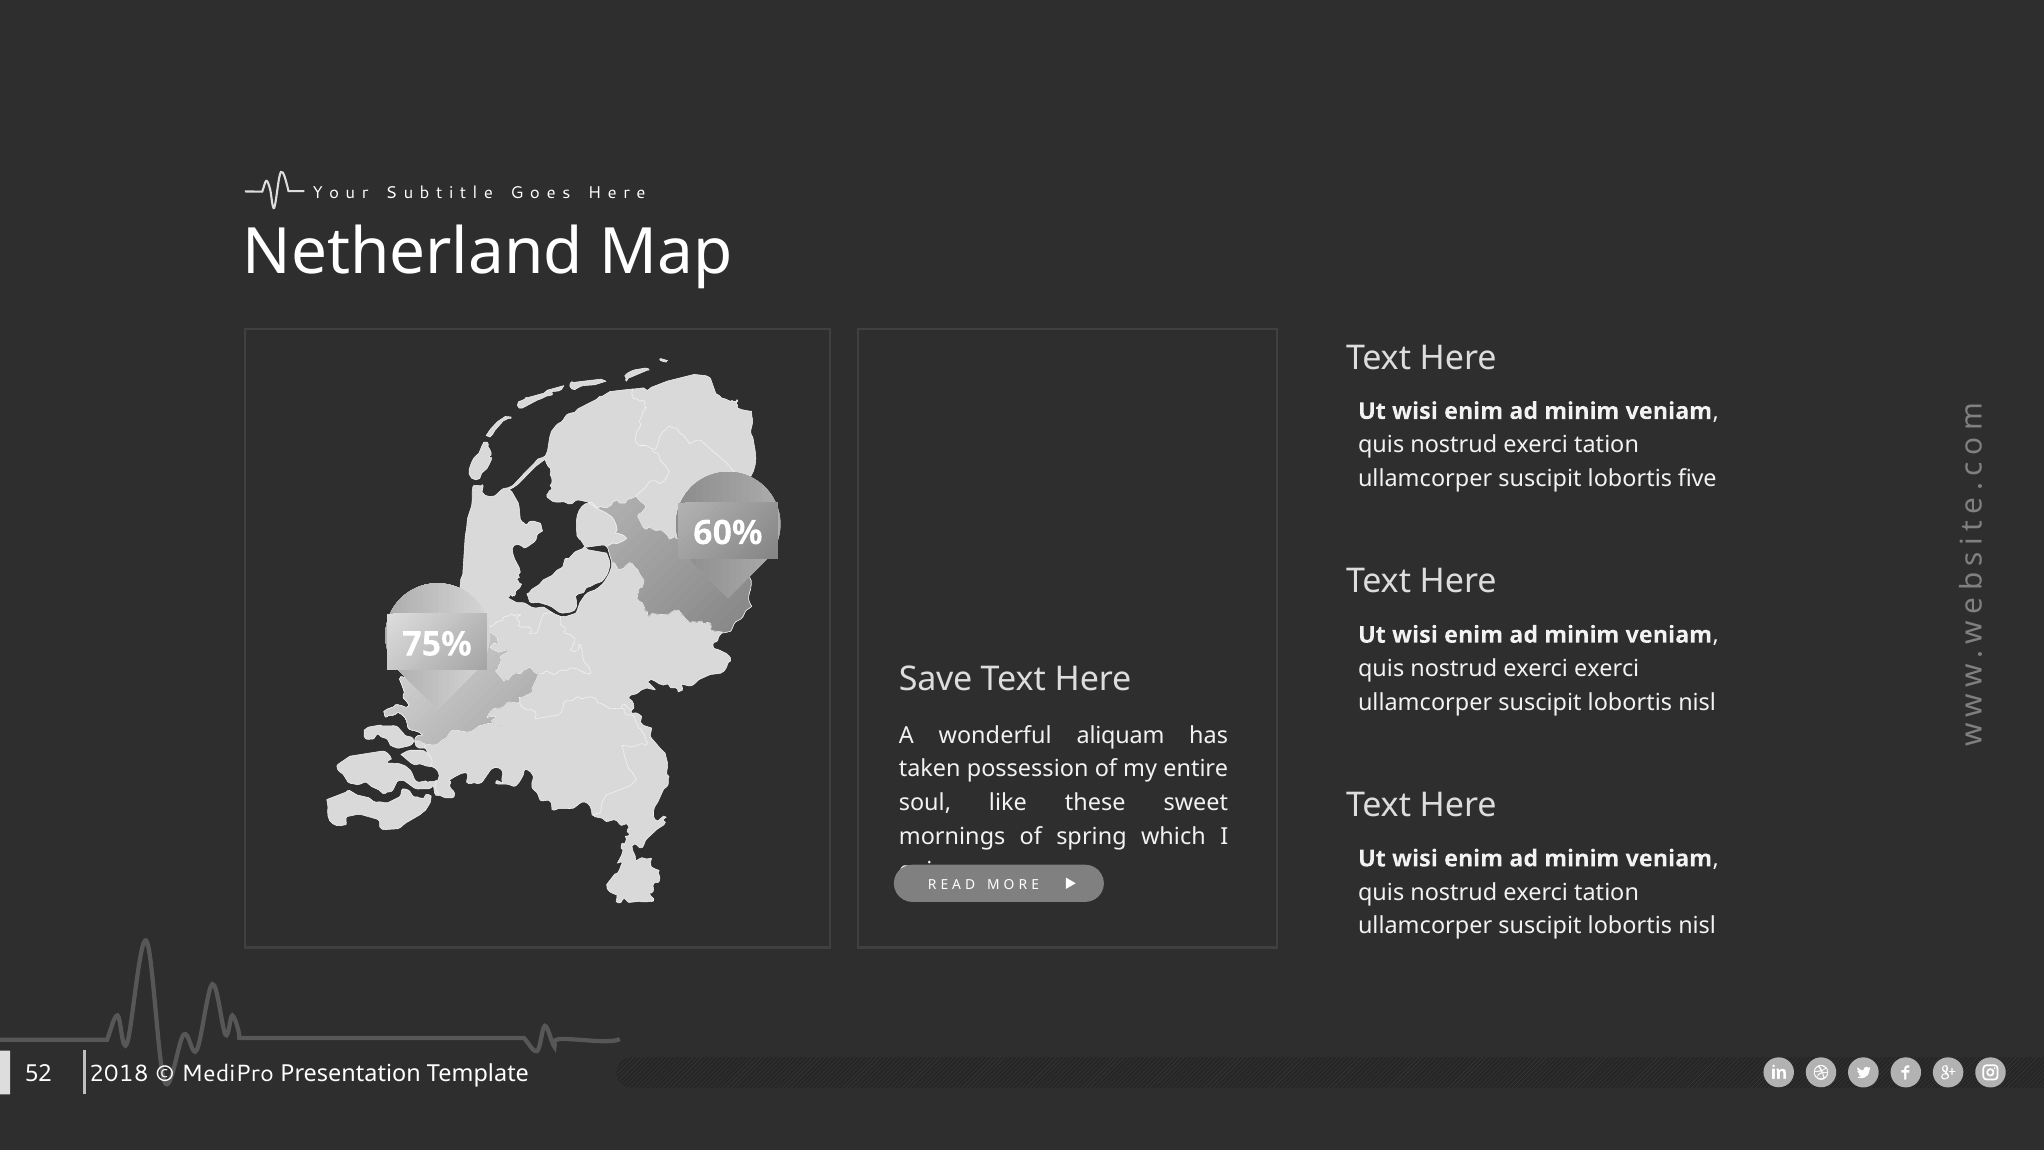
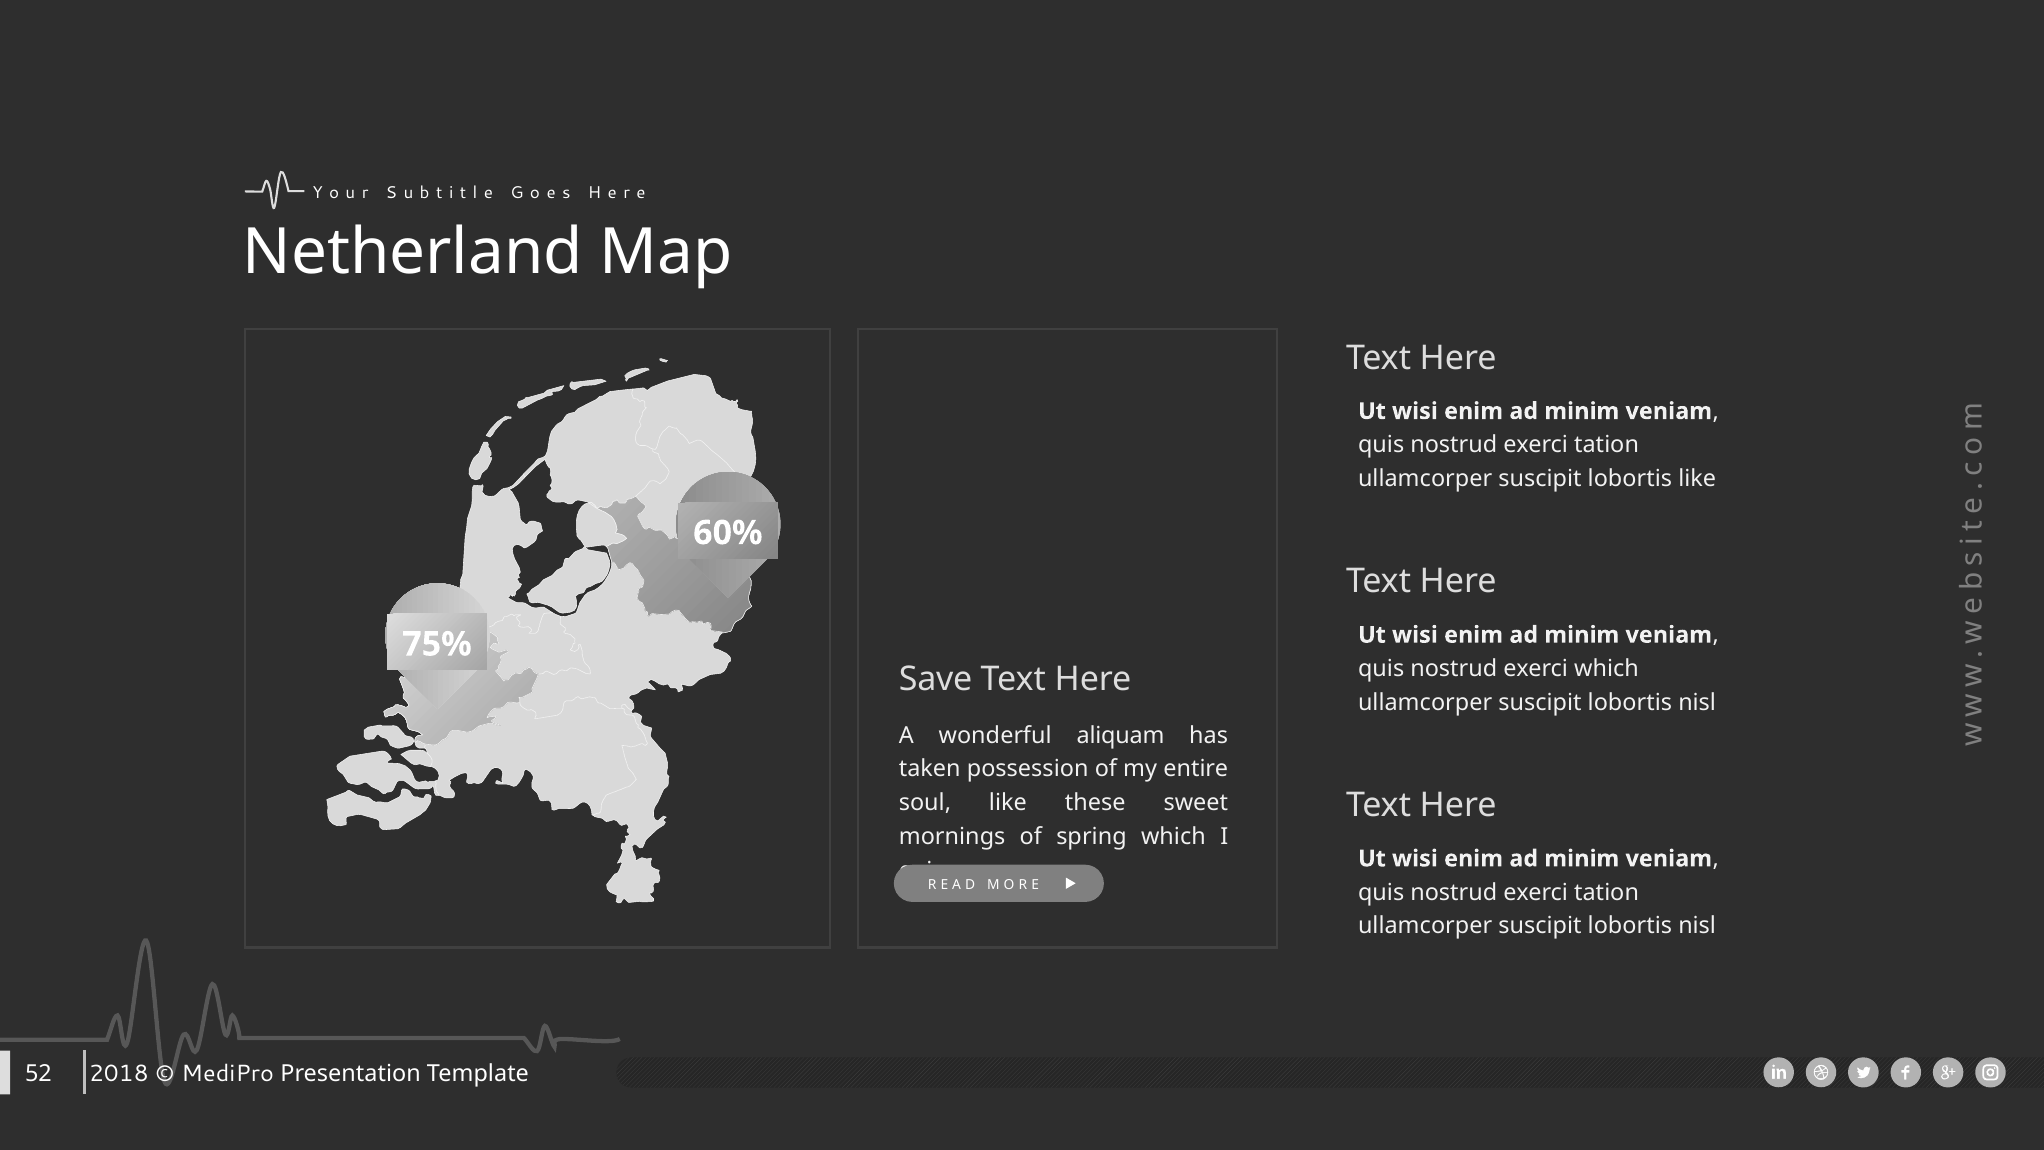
lobortis five: five -> like (1697, 479)
exerci exerci: exerci -> which (1607, 669)
